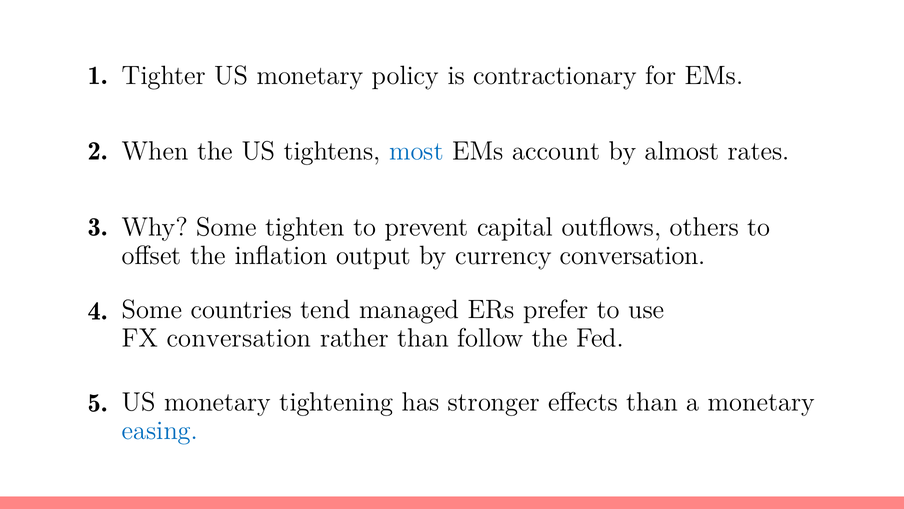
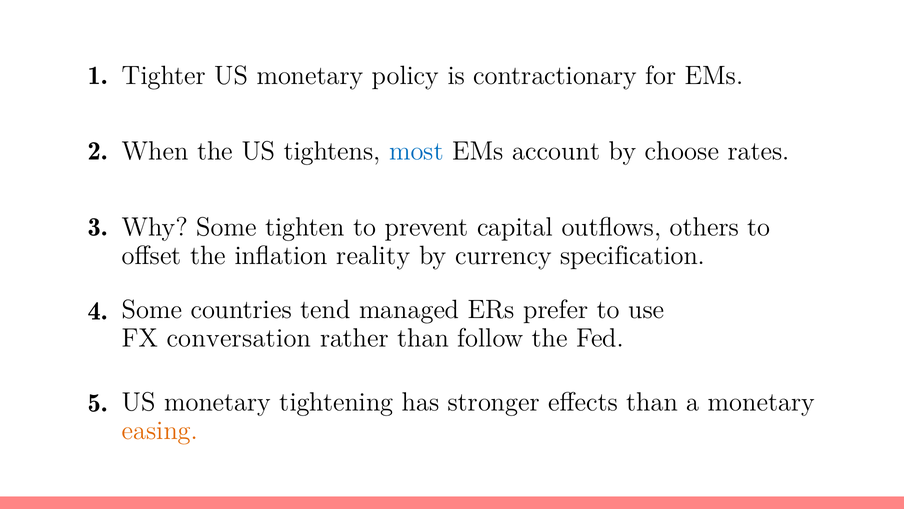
almost: almost -> choose (682, 151)
output: output -> reality (373, 255)
currency conversation: conversation -> specification (633, 255)
easing colour: blue -> orange (160, 430)
